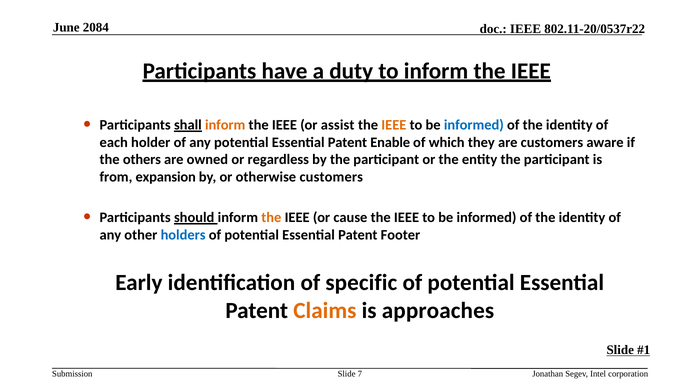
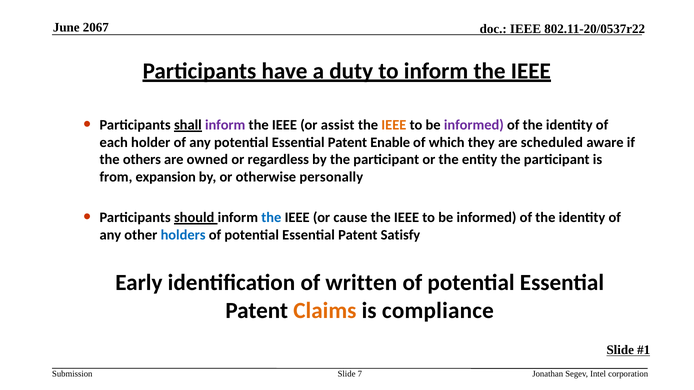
2084: 2084 -> 2067 (96, 28)
inform colour: orange -> purple (225, 125)
informed colour: blue -> purple (474, 125)
are customers: customers -> scheduled (552, 142)
otherwise customers: customers -> personally (331, 177)
the colour: orange -> blue (271, 218)
Footer: Footer -> Satisfy (400, 235)
specific: specific -> written (361, 283)
approaches: approaches -> compliance (438, 311)
